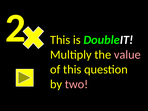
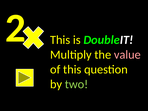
two colour: pink -> light green (77, 84)
